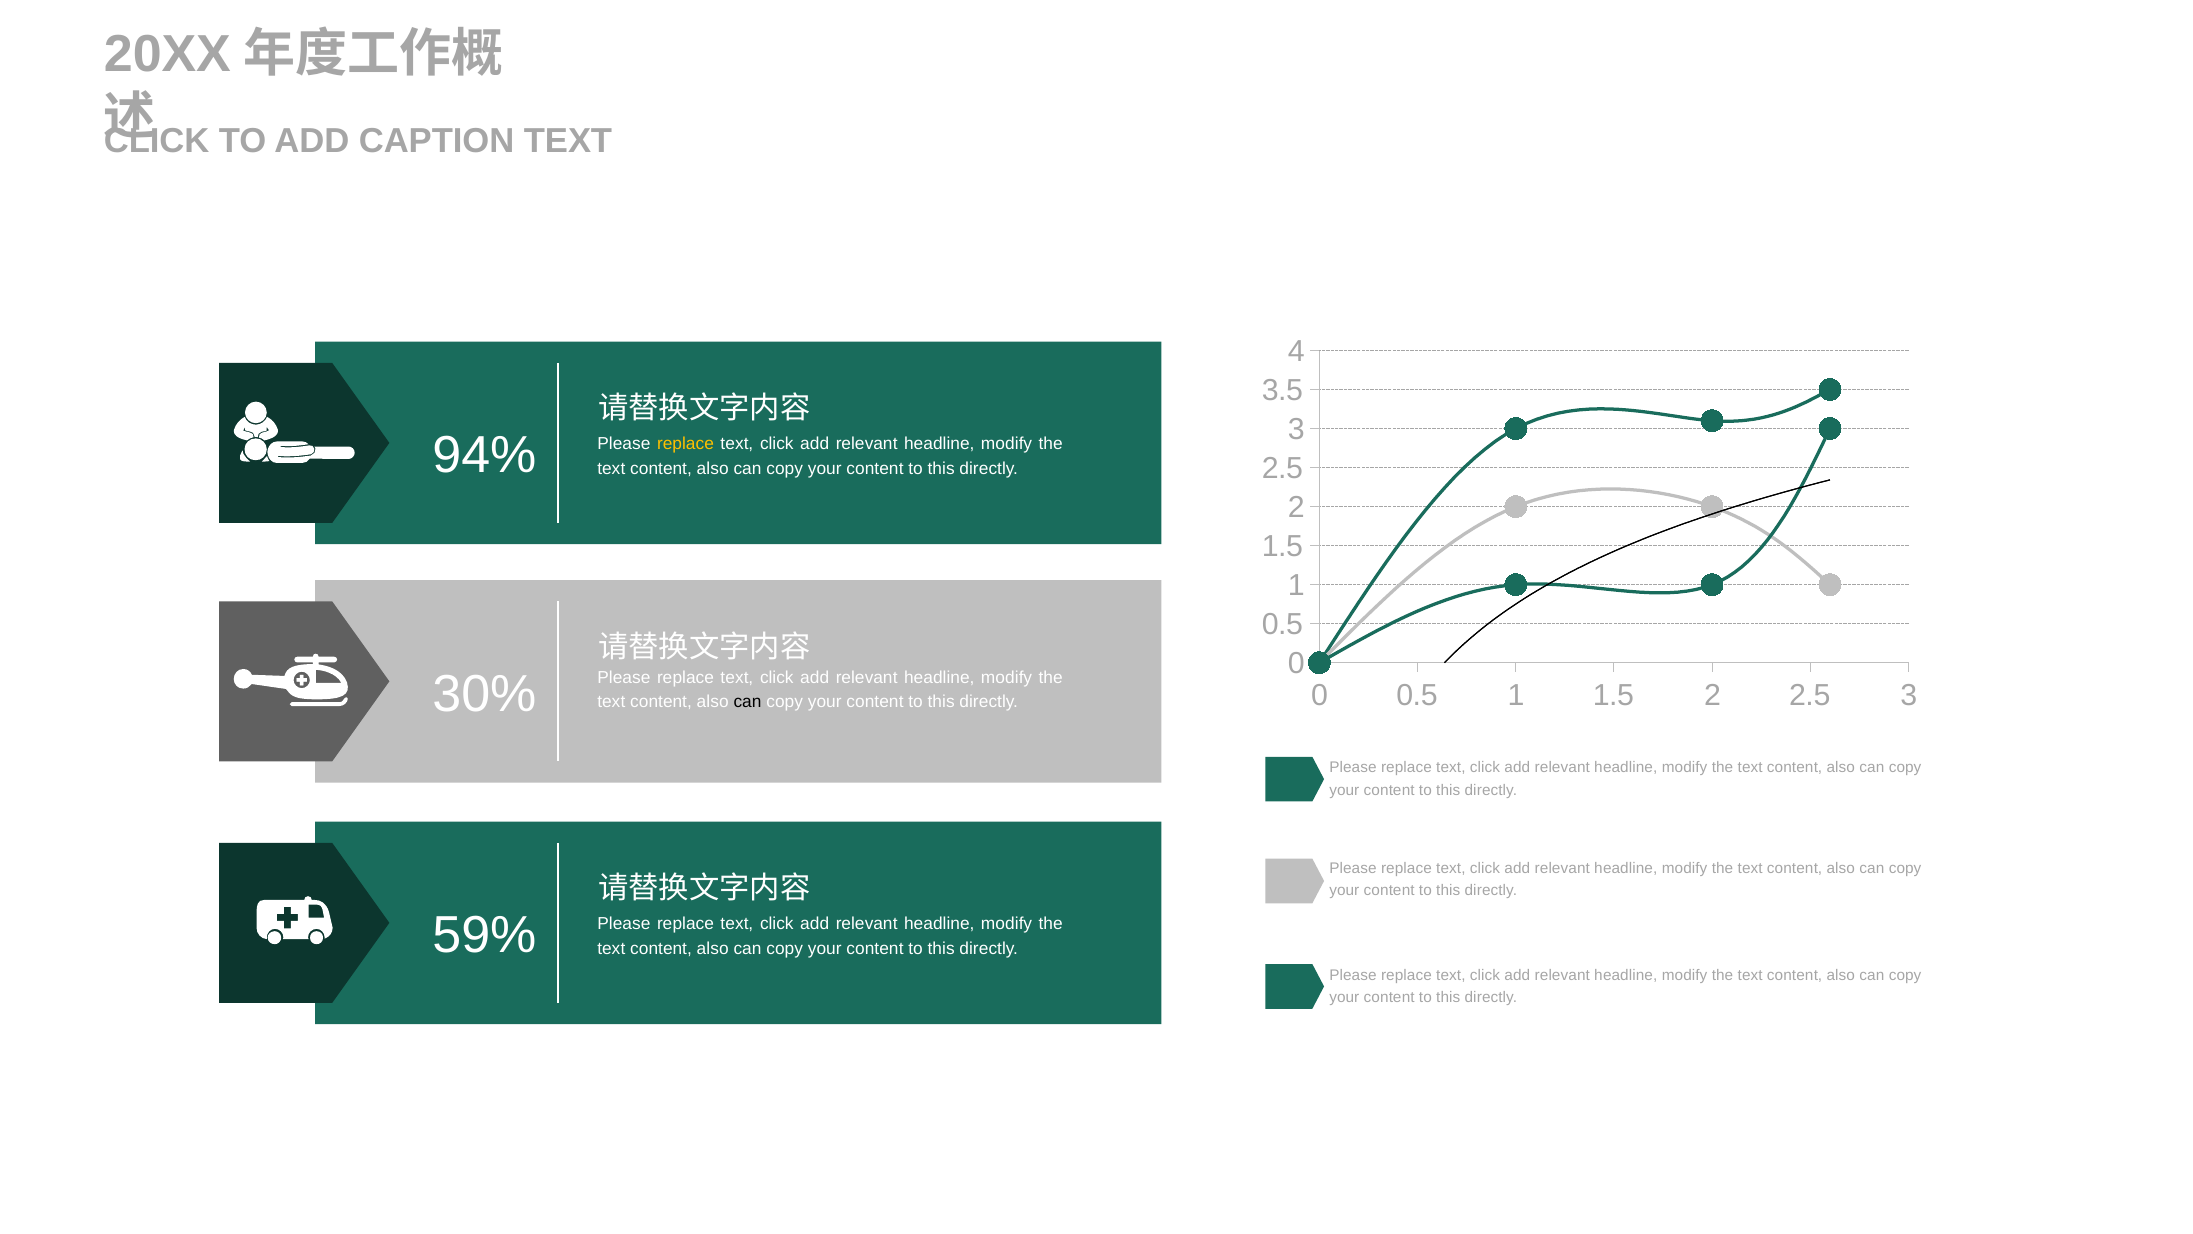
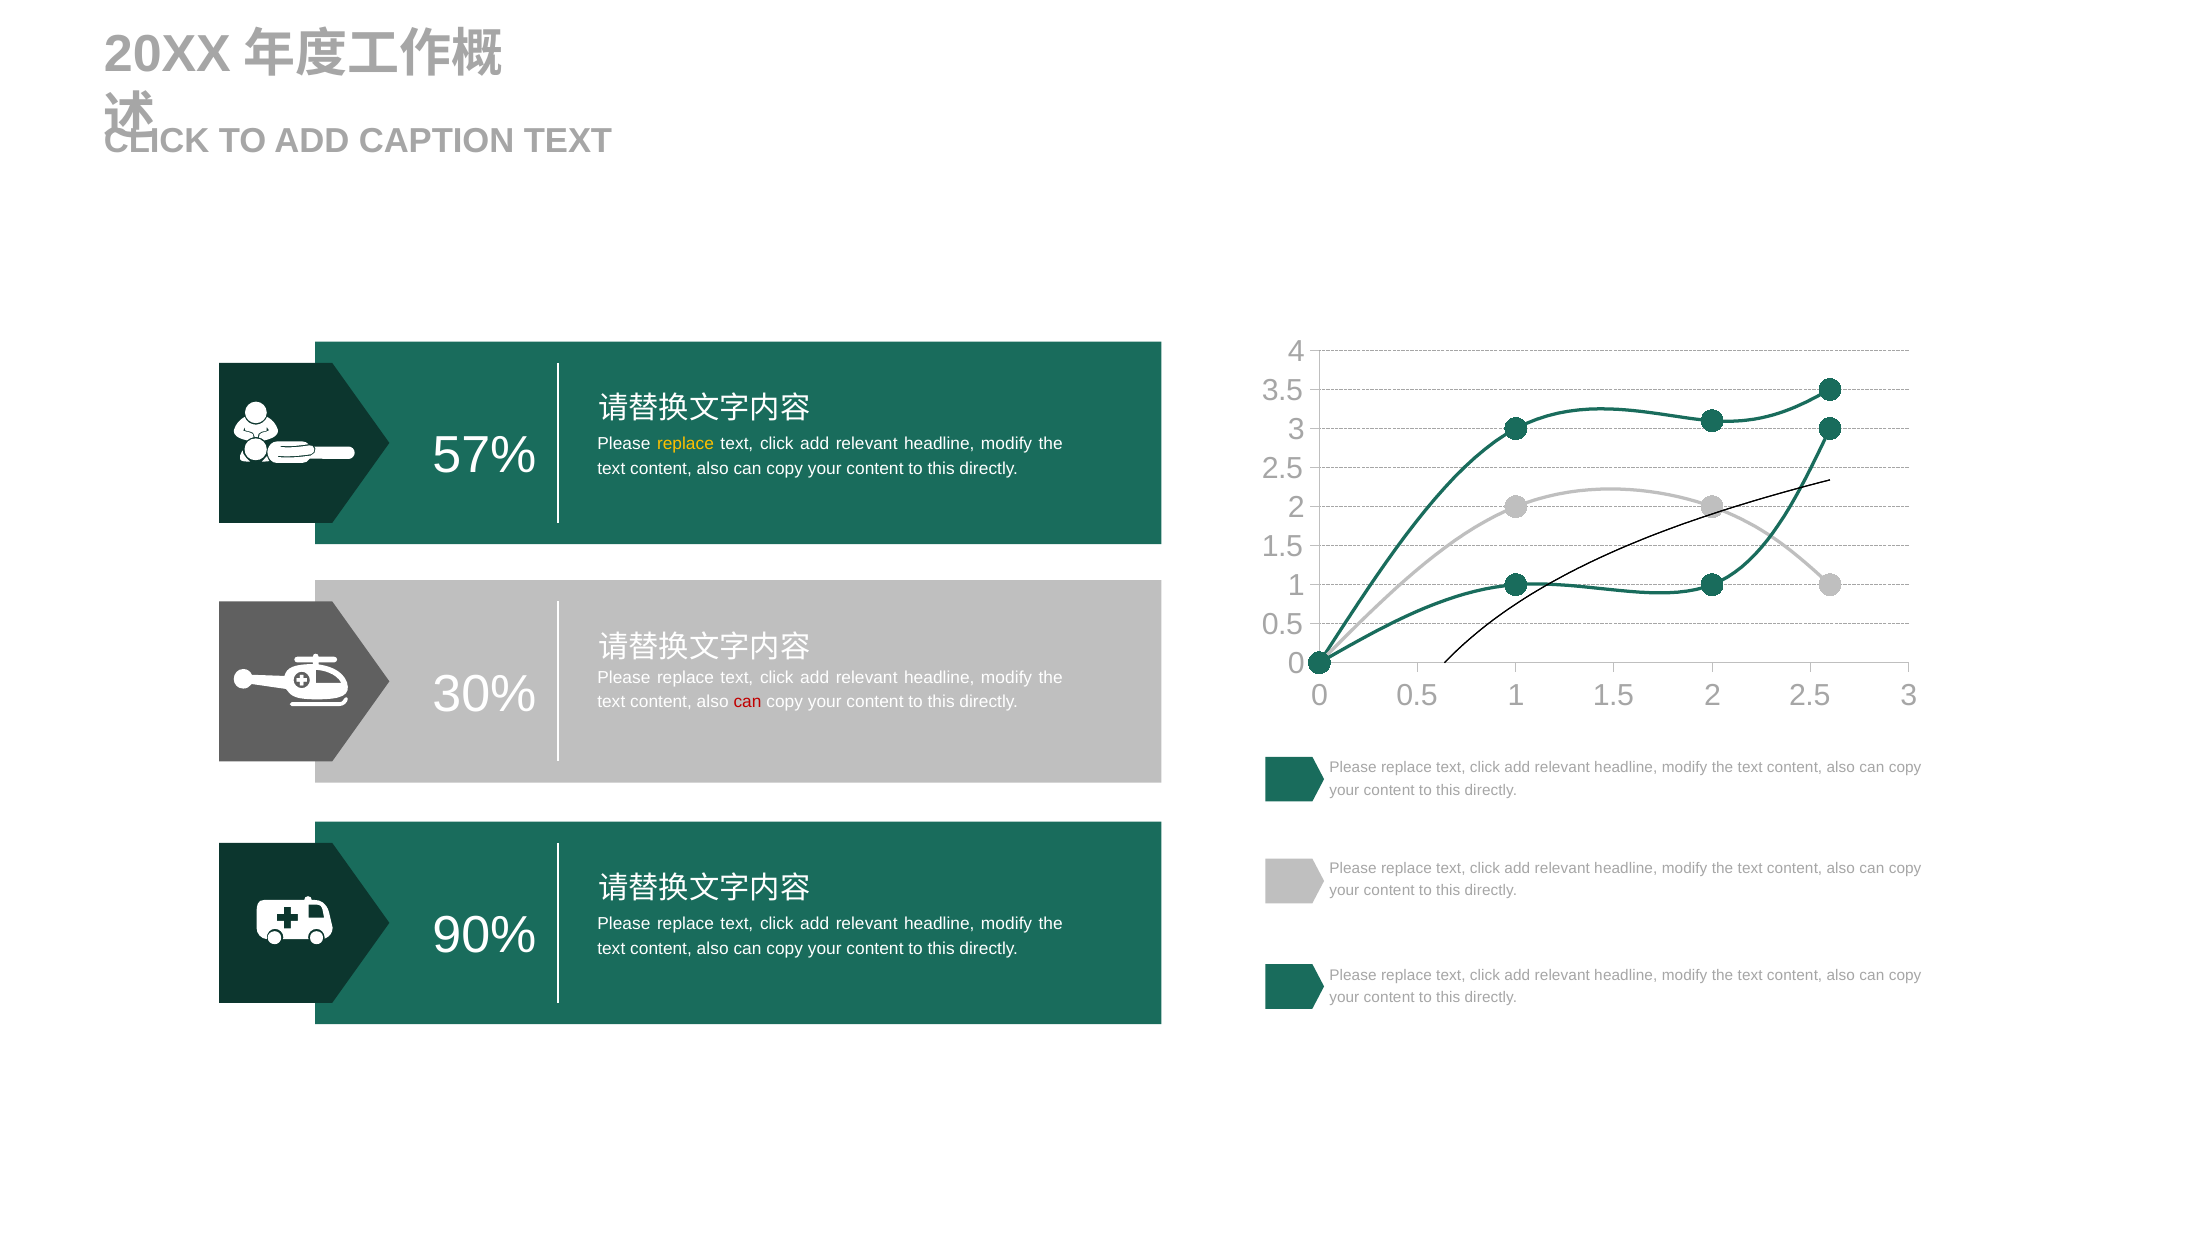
94%: 94% -> 57% (484, 456)
can colour: black -> red (748, 702)
59%: 59% -> 90% (484, 935)
